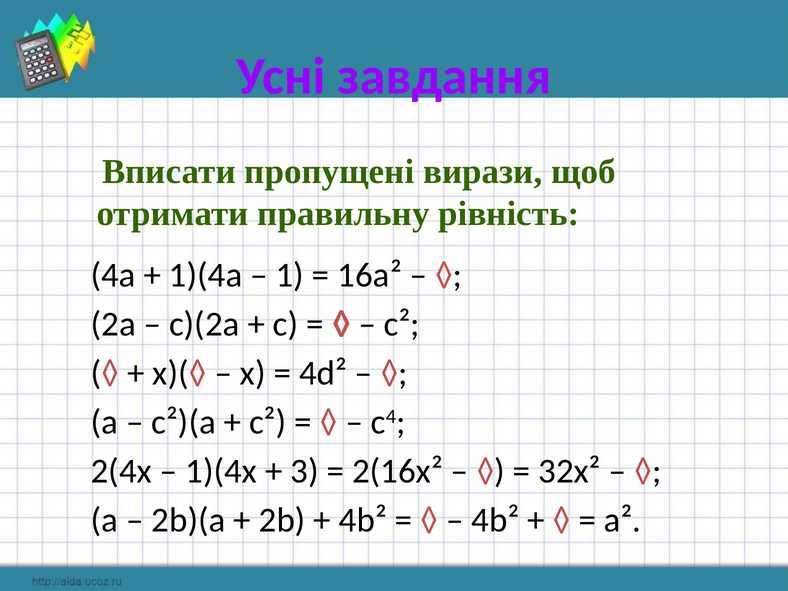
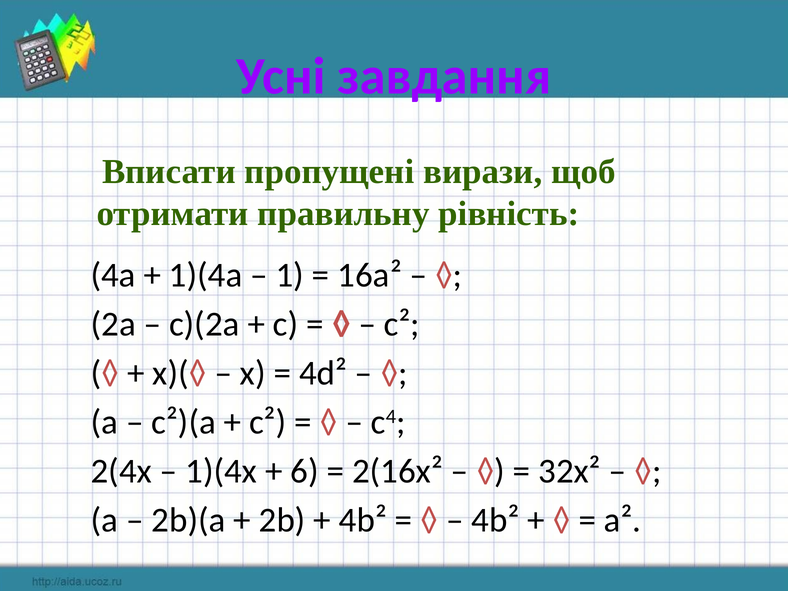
3: 3 -> 6 (305, 471)
